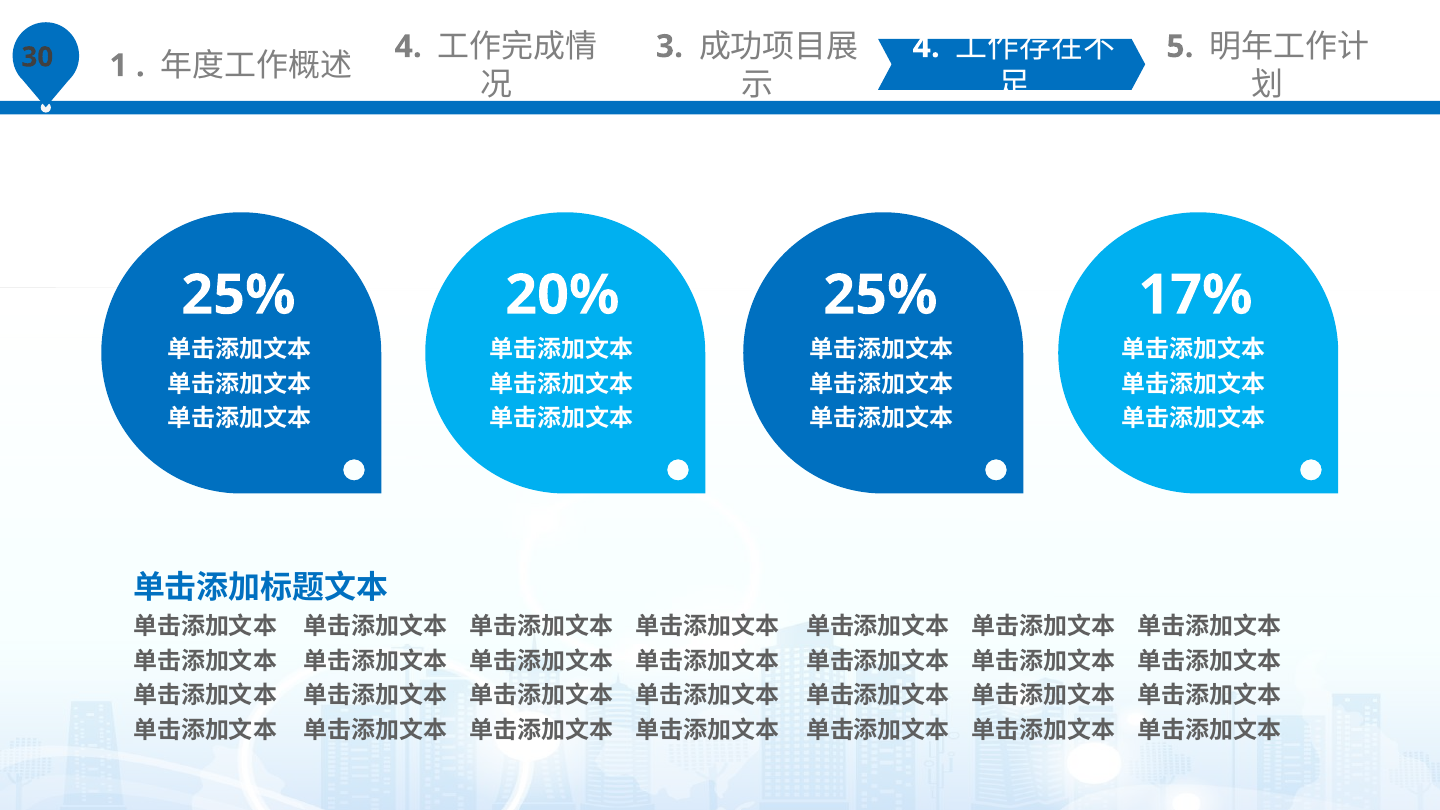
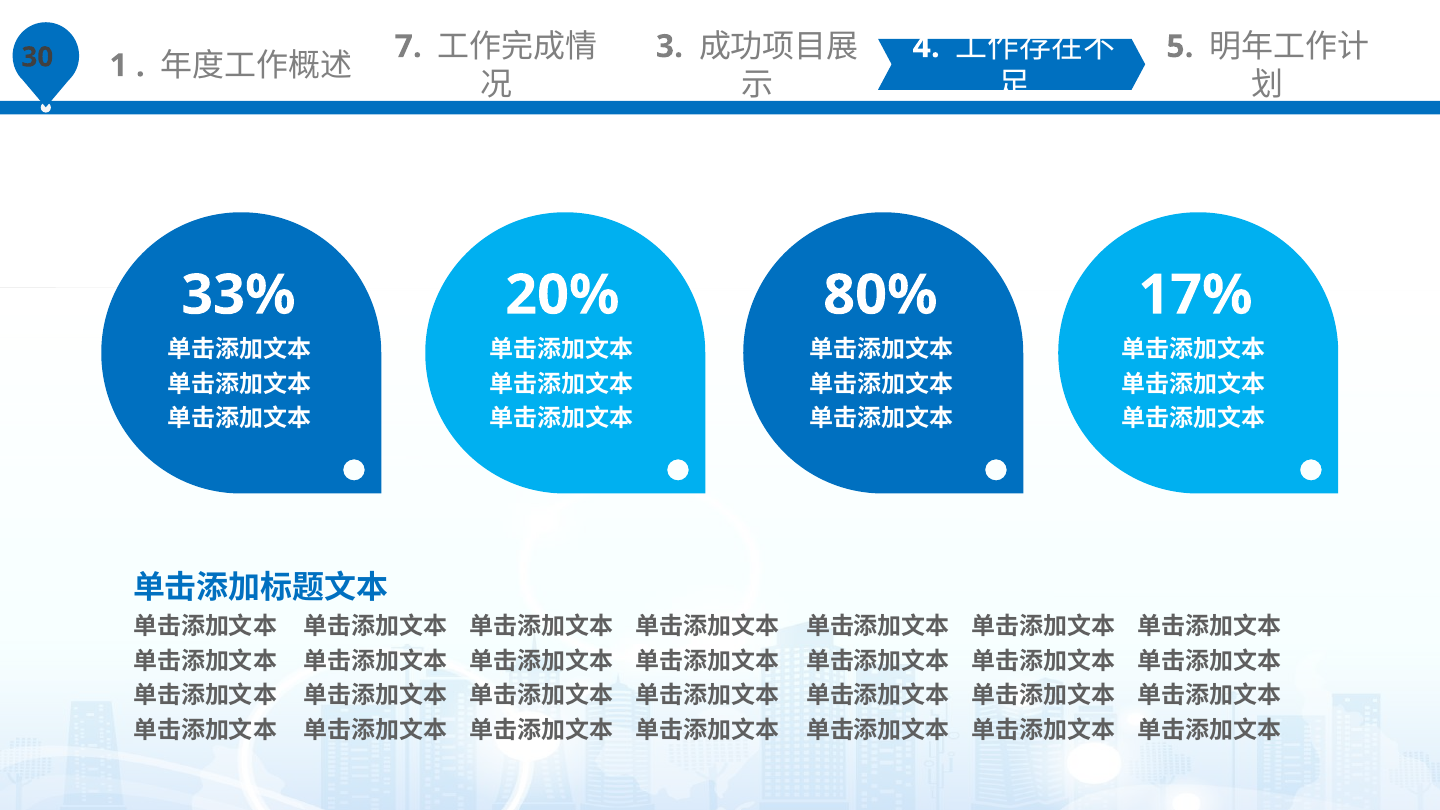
4: 4 -> 7 (408, 47)
25%: 25% -> 33% (238, 295)
20% 25%: 25% -> 80% (880, 295)
